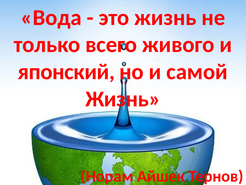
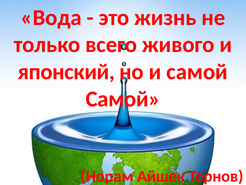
Жизнь: Жизнь -> Самой (123, 99)
